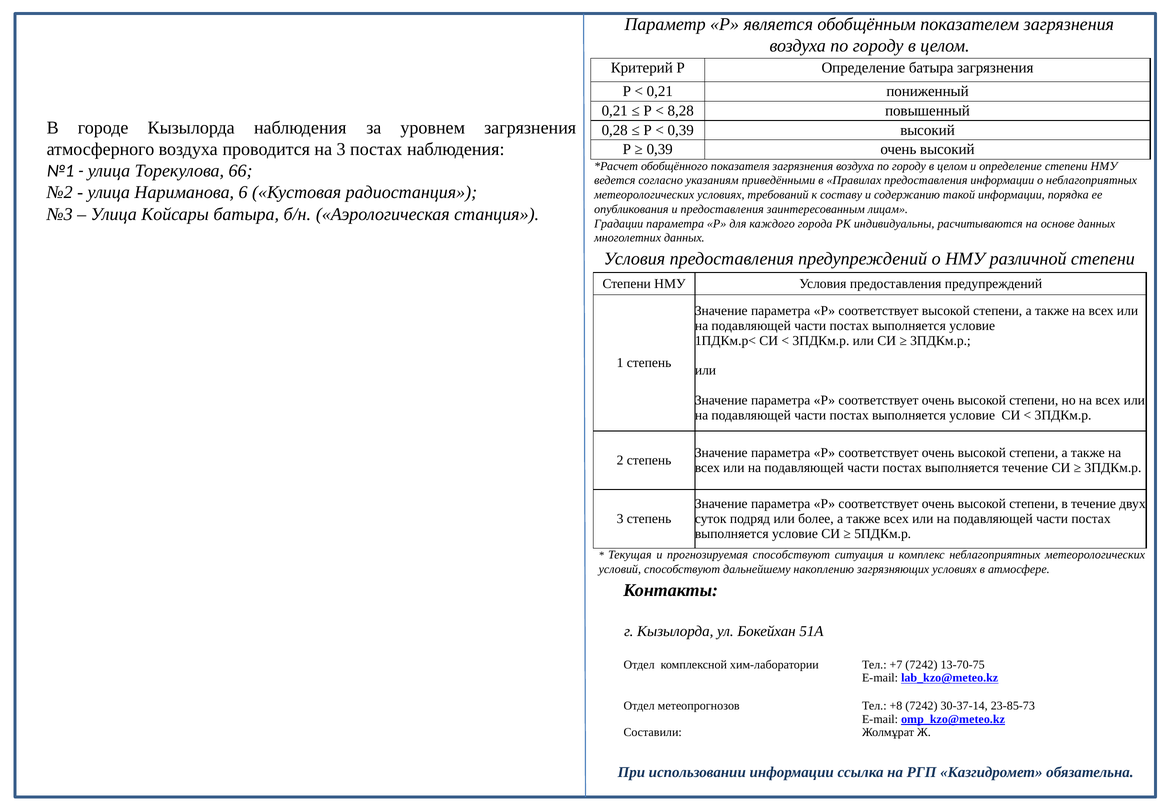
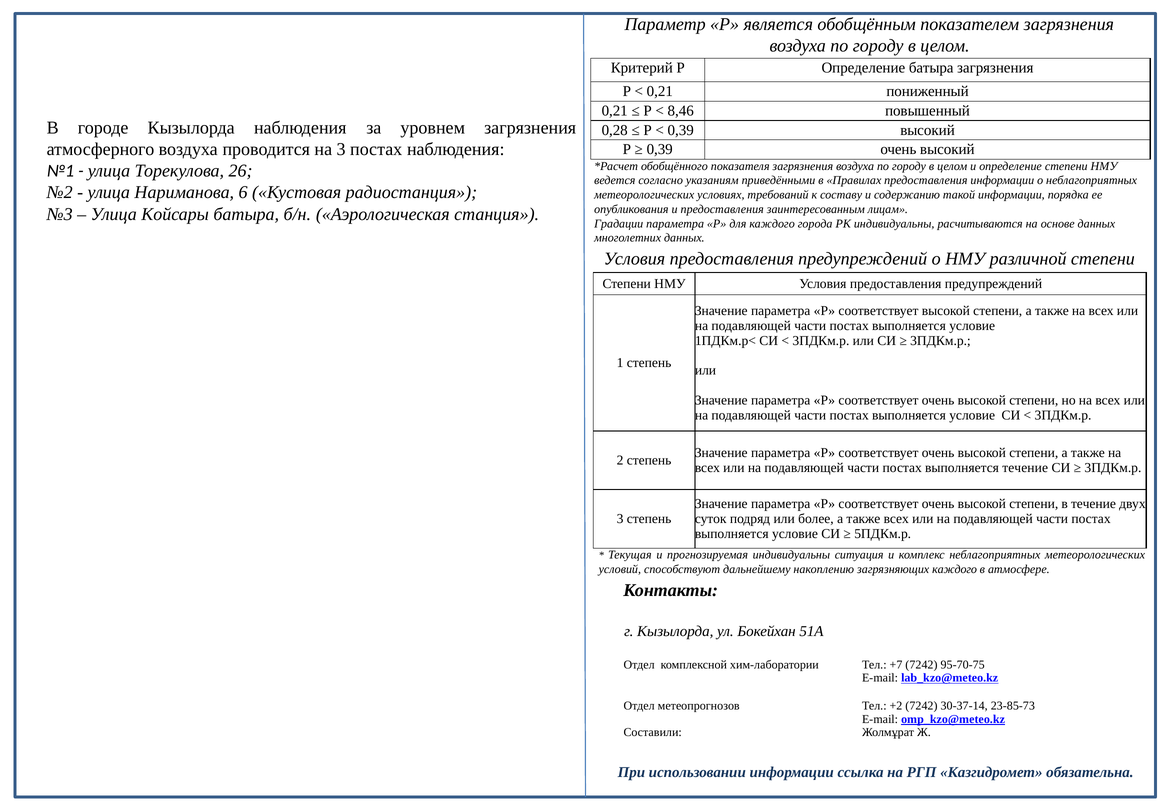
8,28: 8,28 -> 8,46 (681, 111)
66: 66 -> 26 (241, 171)
прогнозируемая способствуют: способствуют -> индивидуальны (791, 555)
загрязняющих условиях: условиях -> каждого (955, 569)
13-70-75: 13-70-75 -> 95-70-75 (963, 664)
+8: +8 -> +2 (896, 706)
